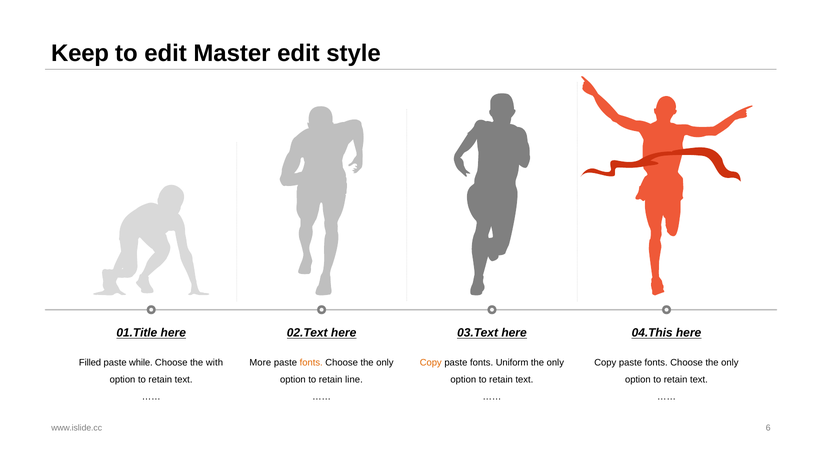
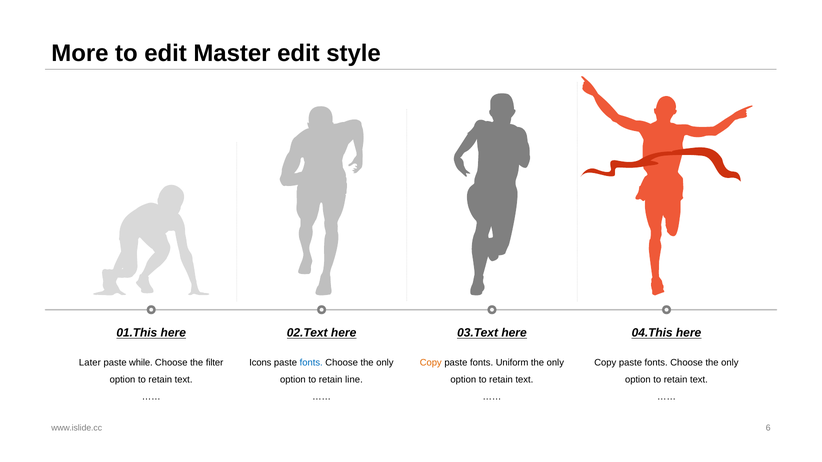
Keep: Keep -> More (80, 53)
01.Title: 01.Title -> 01.This (137, 333)
Filled: Filled -> Later (90, 363)
with: with -> filter (215, 363)
More: More -> Icons (260, 363)
fonts colour: orange -> blue (311, 363)
